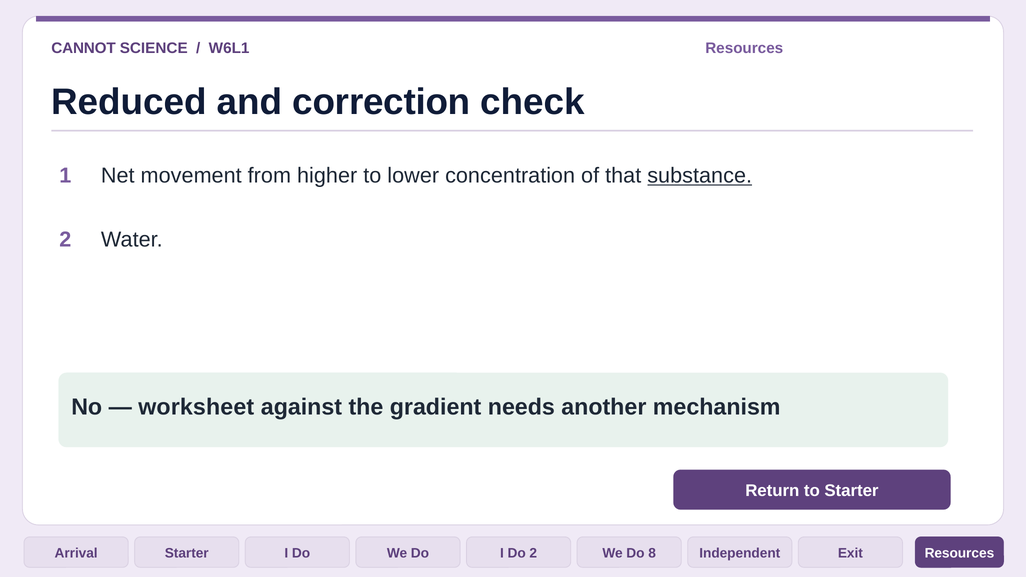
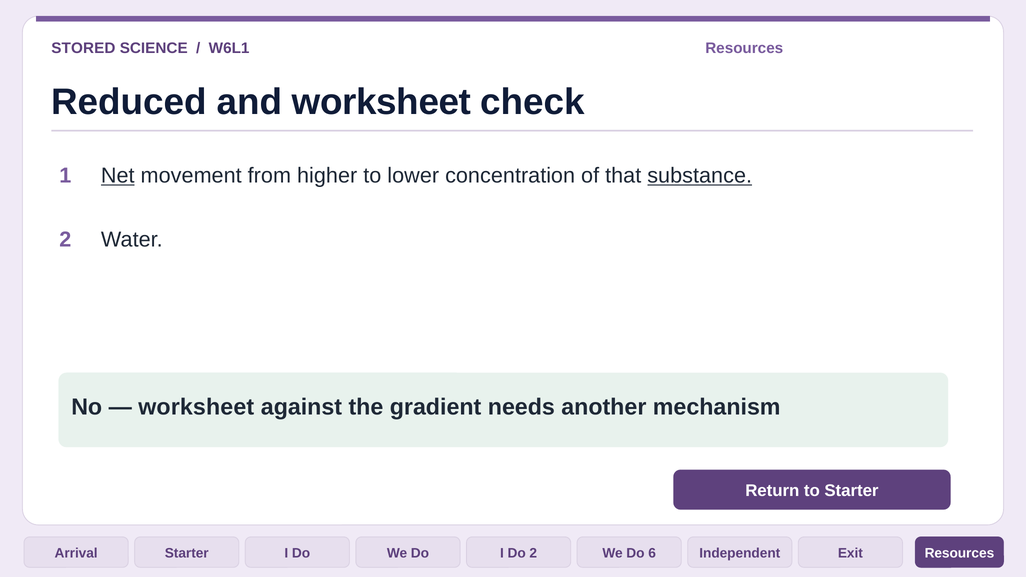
CANNOT: CANNOT -> STORED (83, 48)
and correction: correction -> worksheet (381, 102)
Net underline: none -> present (118, 176)
8: 8 -> 6 (652, 553)
